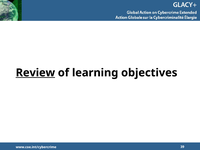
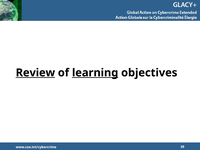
learning underline: none -> present (95, 73)
